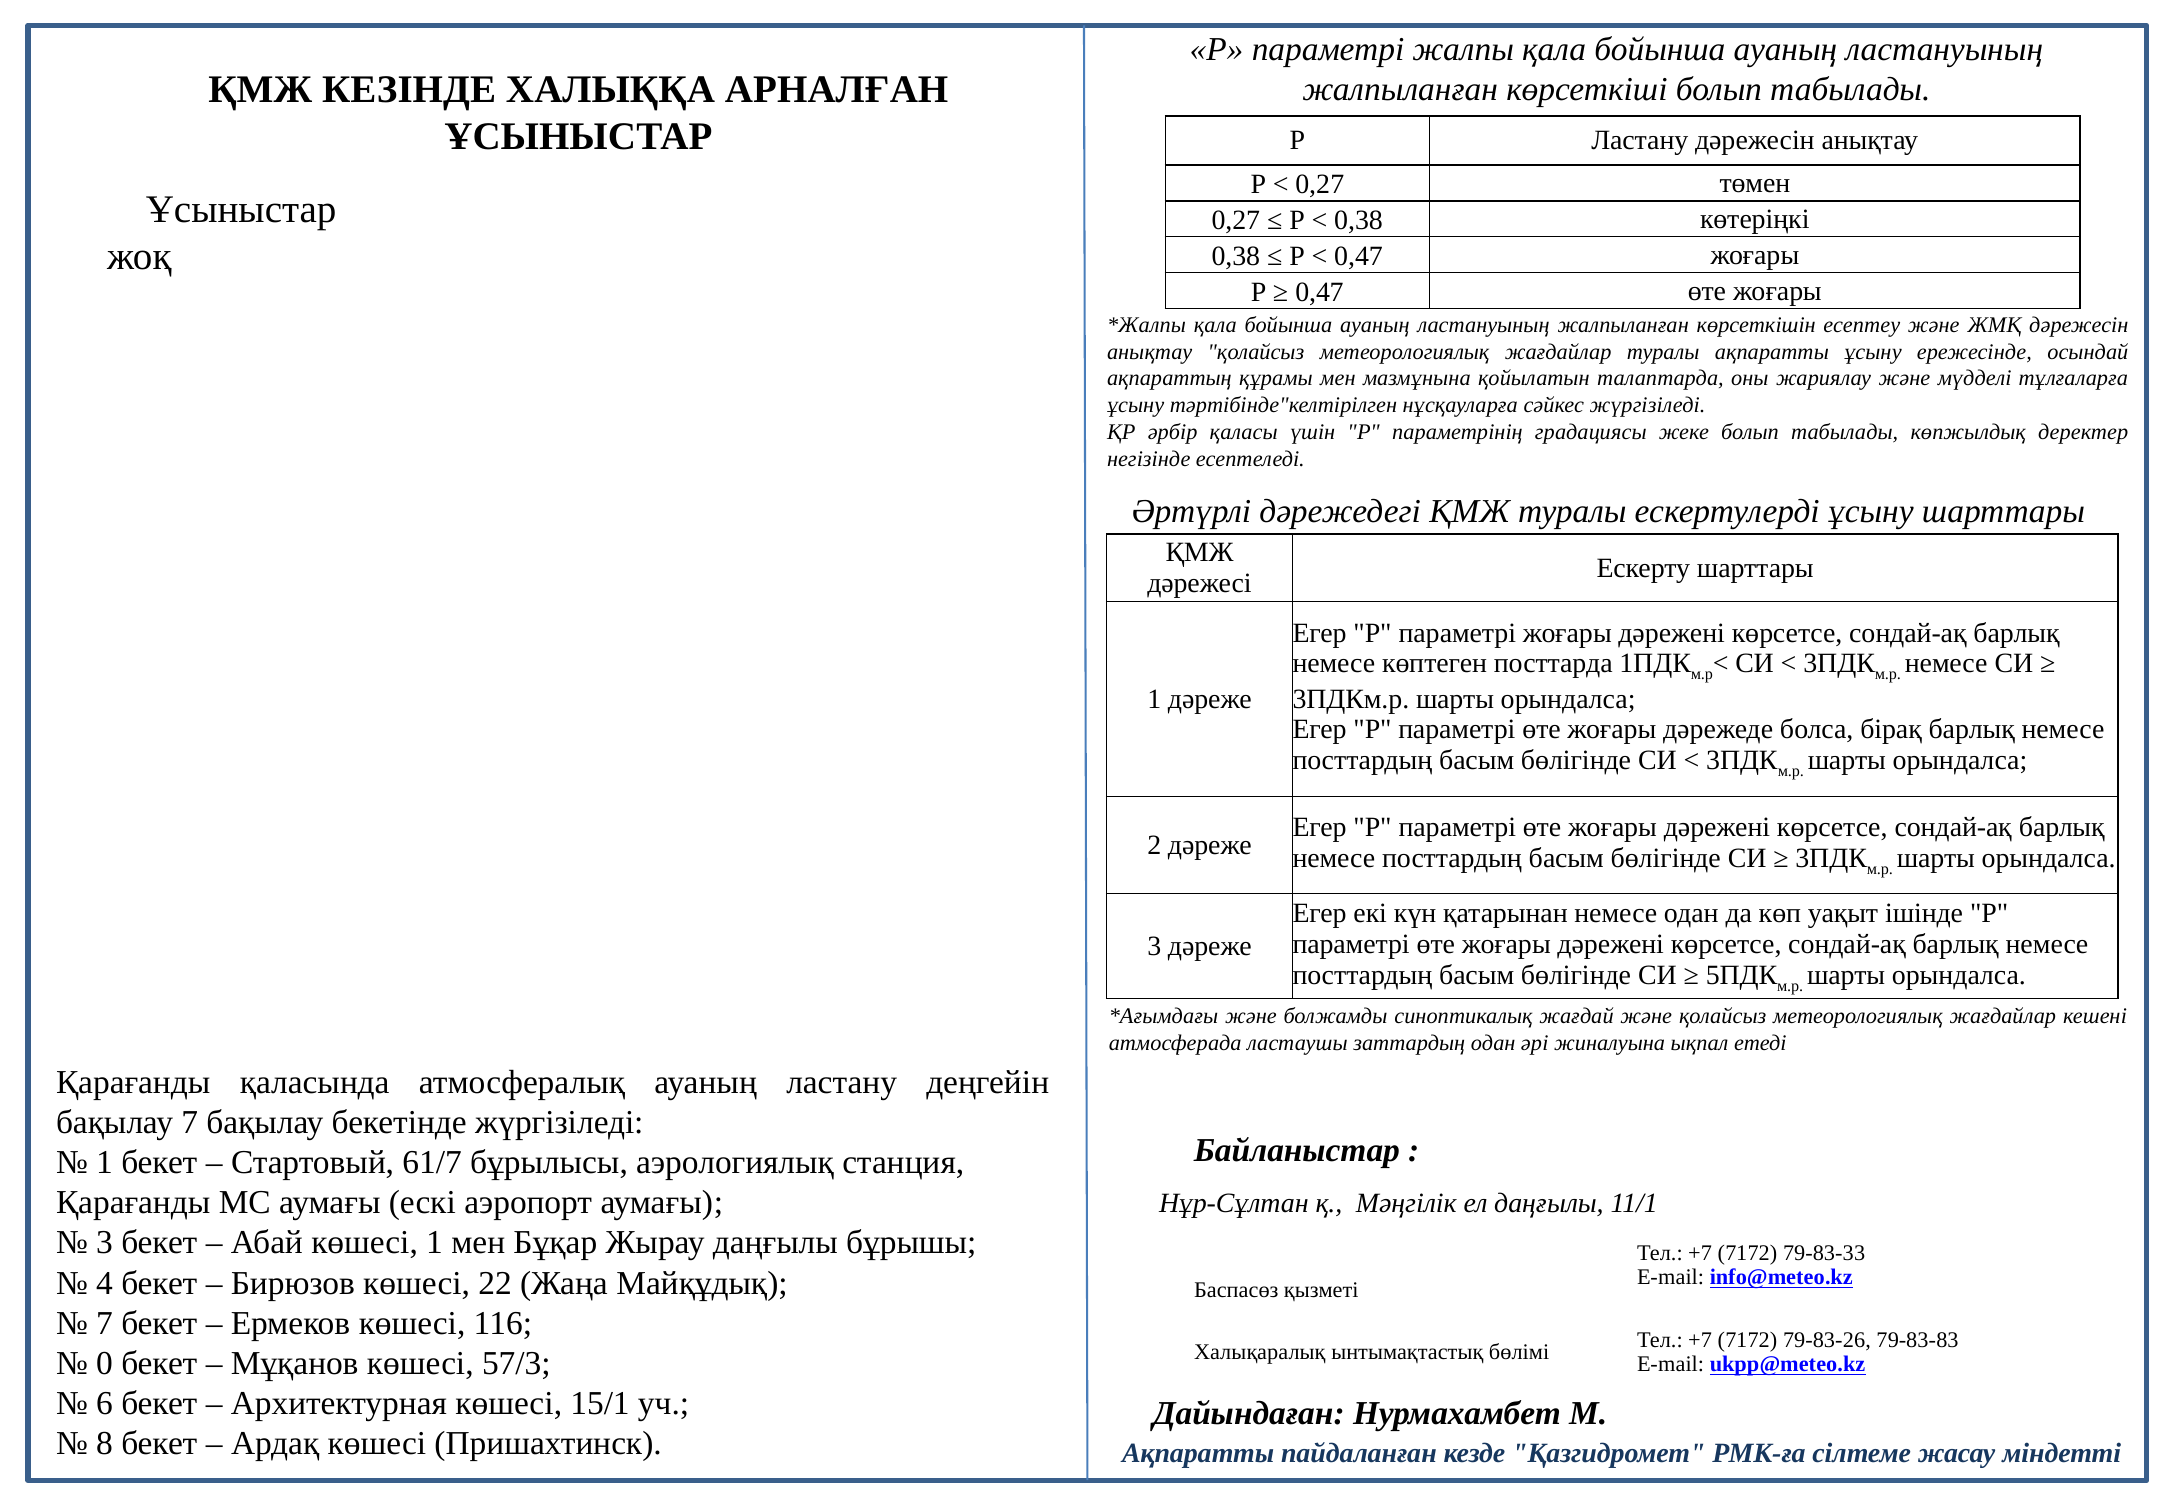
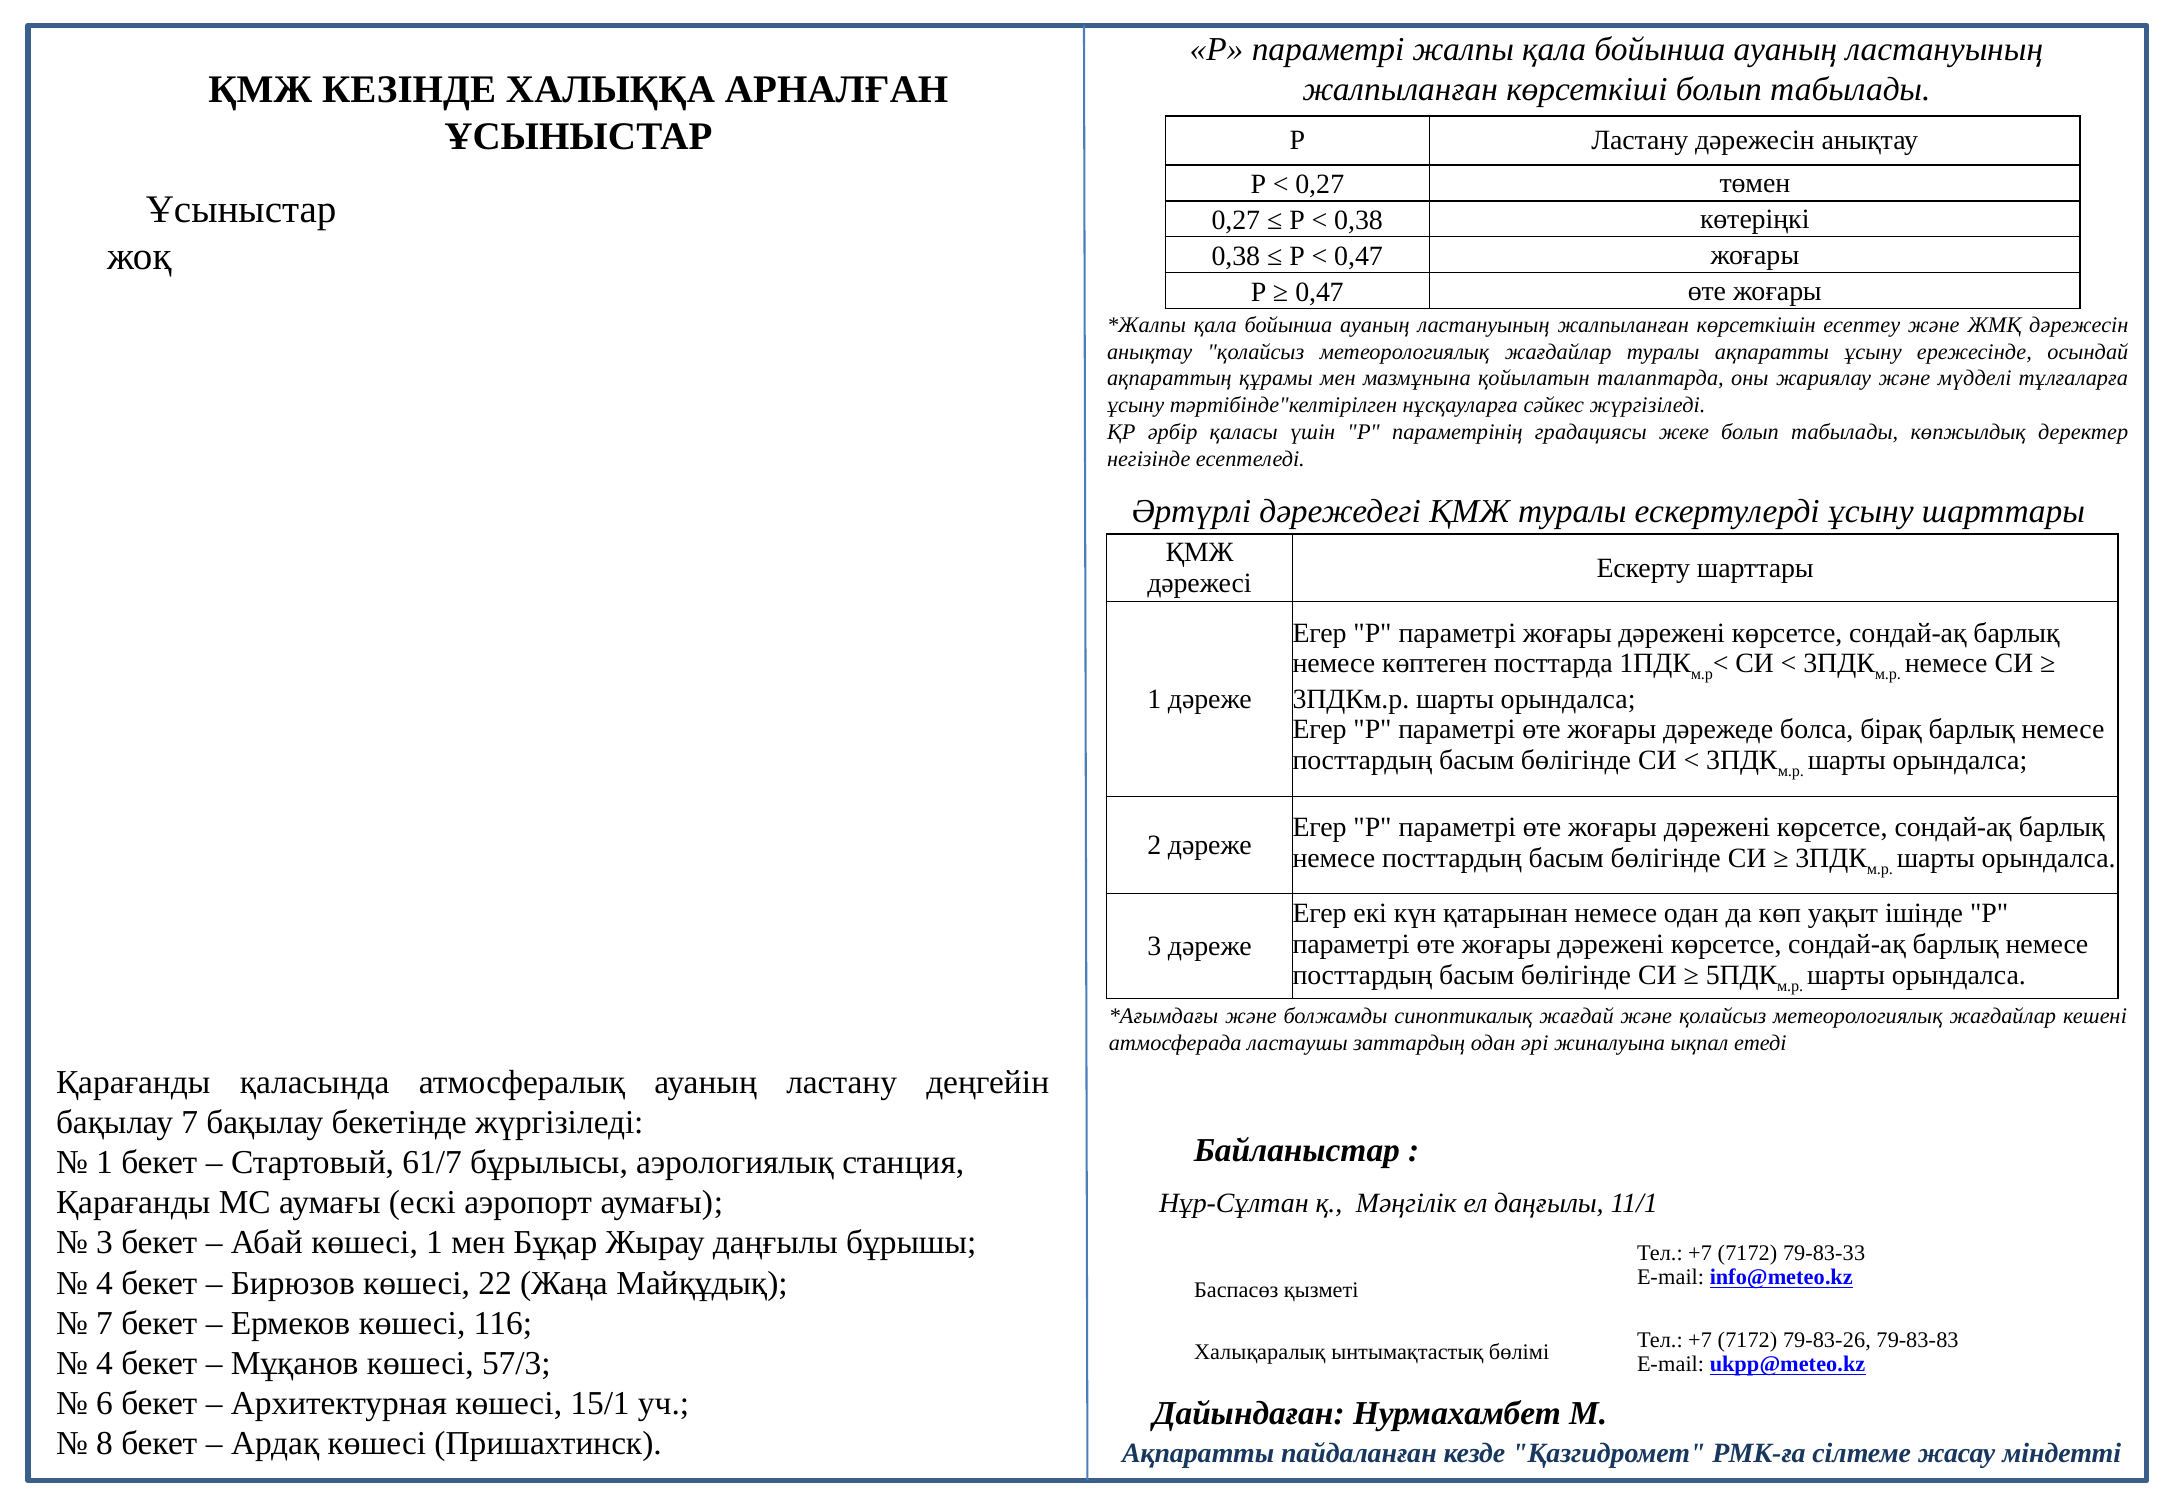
0: 0 -> 4 (105, 1363)
